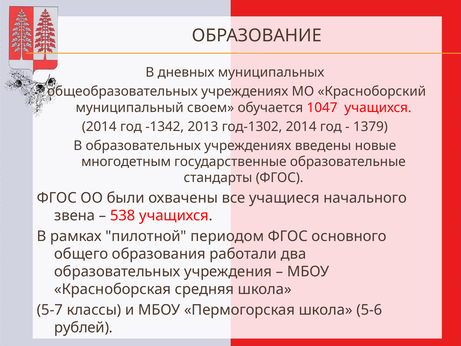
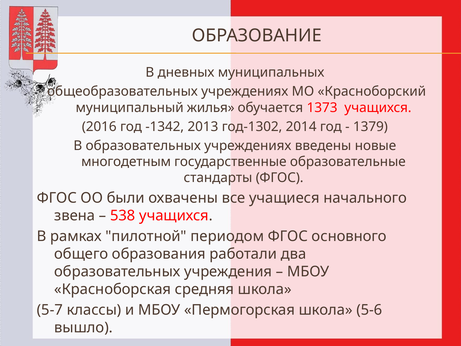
своем: своем -> жилья (211, 108)
1047: 1047 -> 1373 (322, 108)
2014: 2014 -> 2016 (99, 127)
рублей: рублей -> вышло (84, 328)
